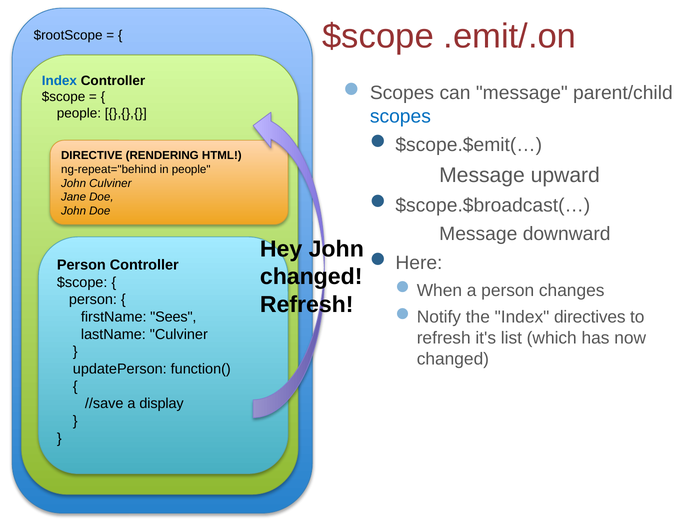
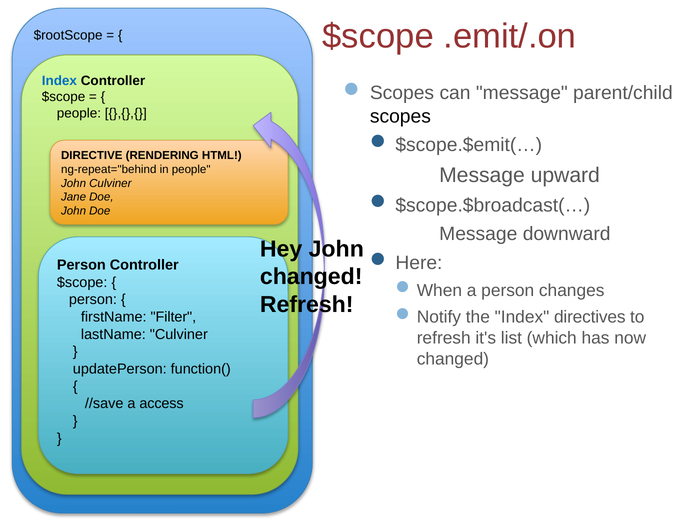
scopes colour: blue -> black (400, 116)
Sees: Sees -> Filter (173, 317)
display: display -> access (162, 404)
